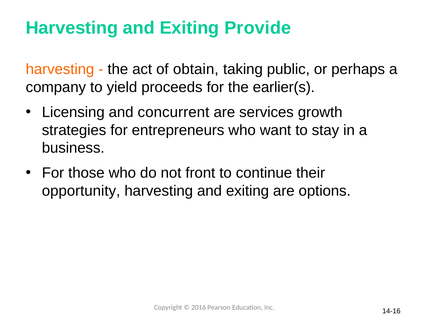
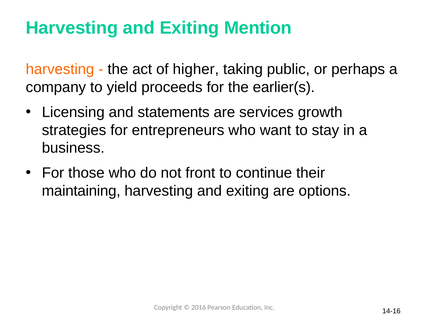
Provide: Provide -> Mention (258, 28)
obtain: obtain -> higher (196, 69)
concurrent: concurrent -> statements (174, 112)
opportunity: opportunity -> maintaining (81, 191)
